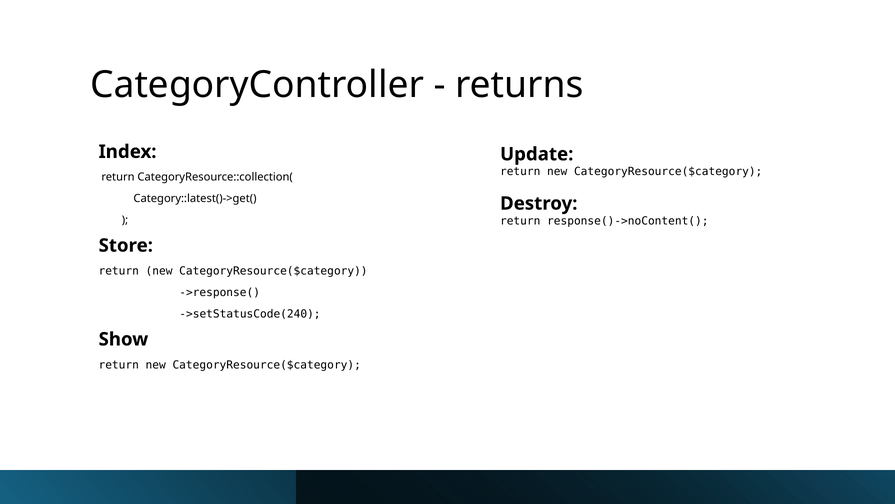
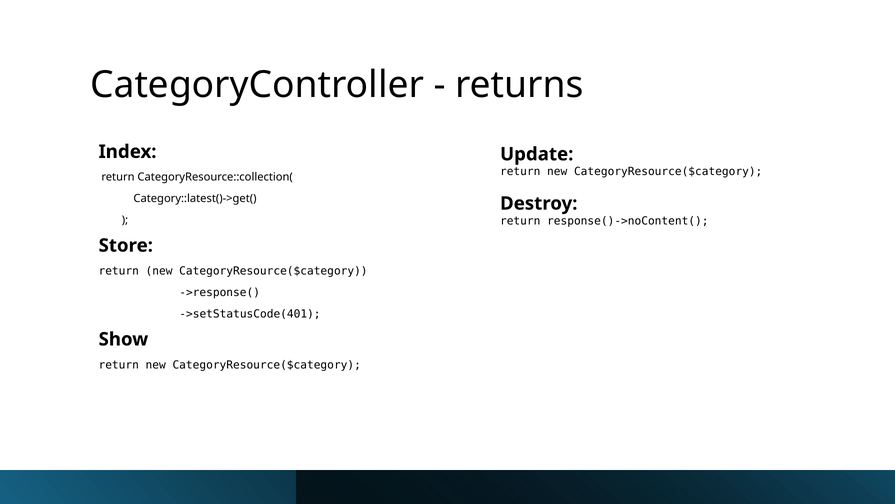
->setStatusCode(240: ->setStatusCode(240 -> ->setStatusCode(401 (250, 314)
